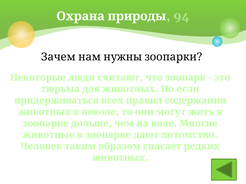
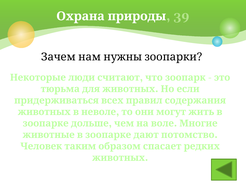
94: 94 -> 39 (181, 16)
